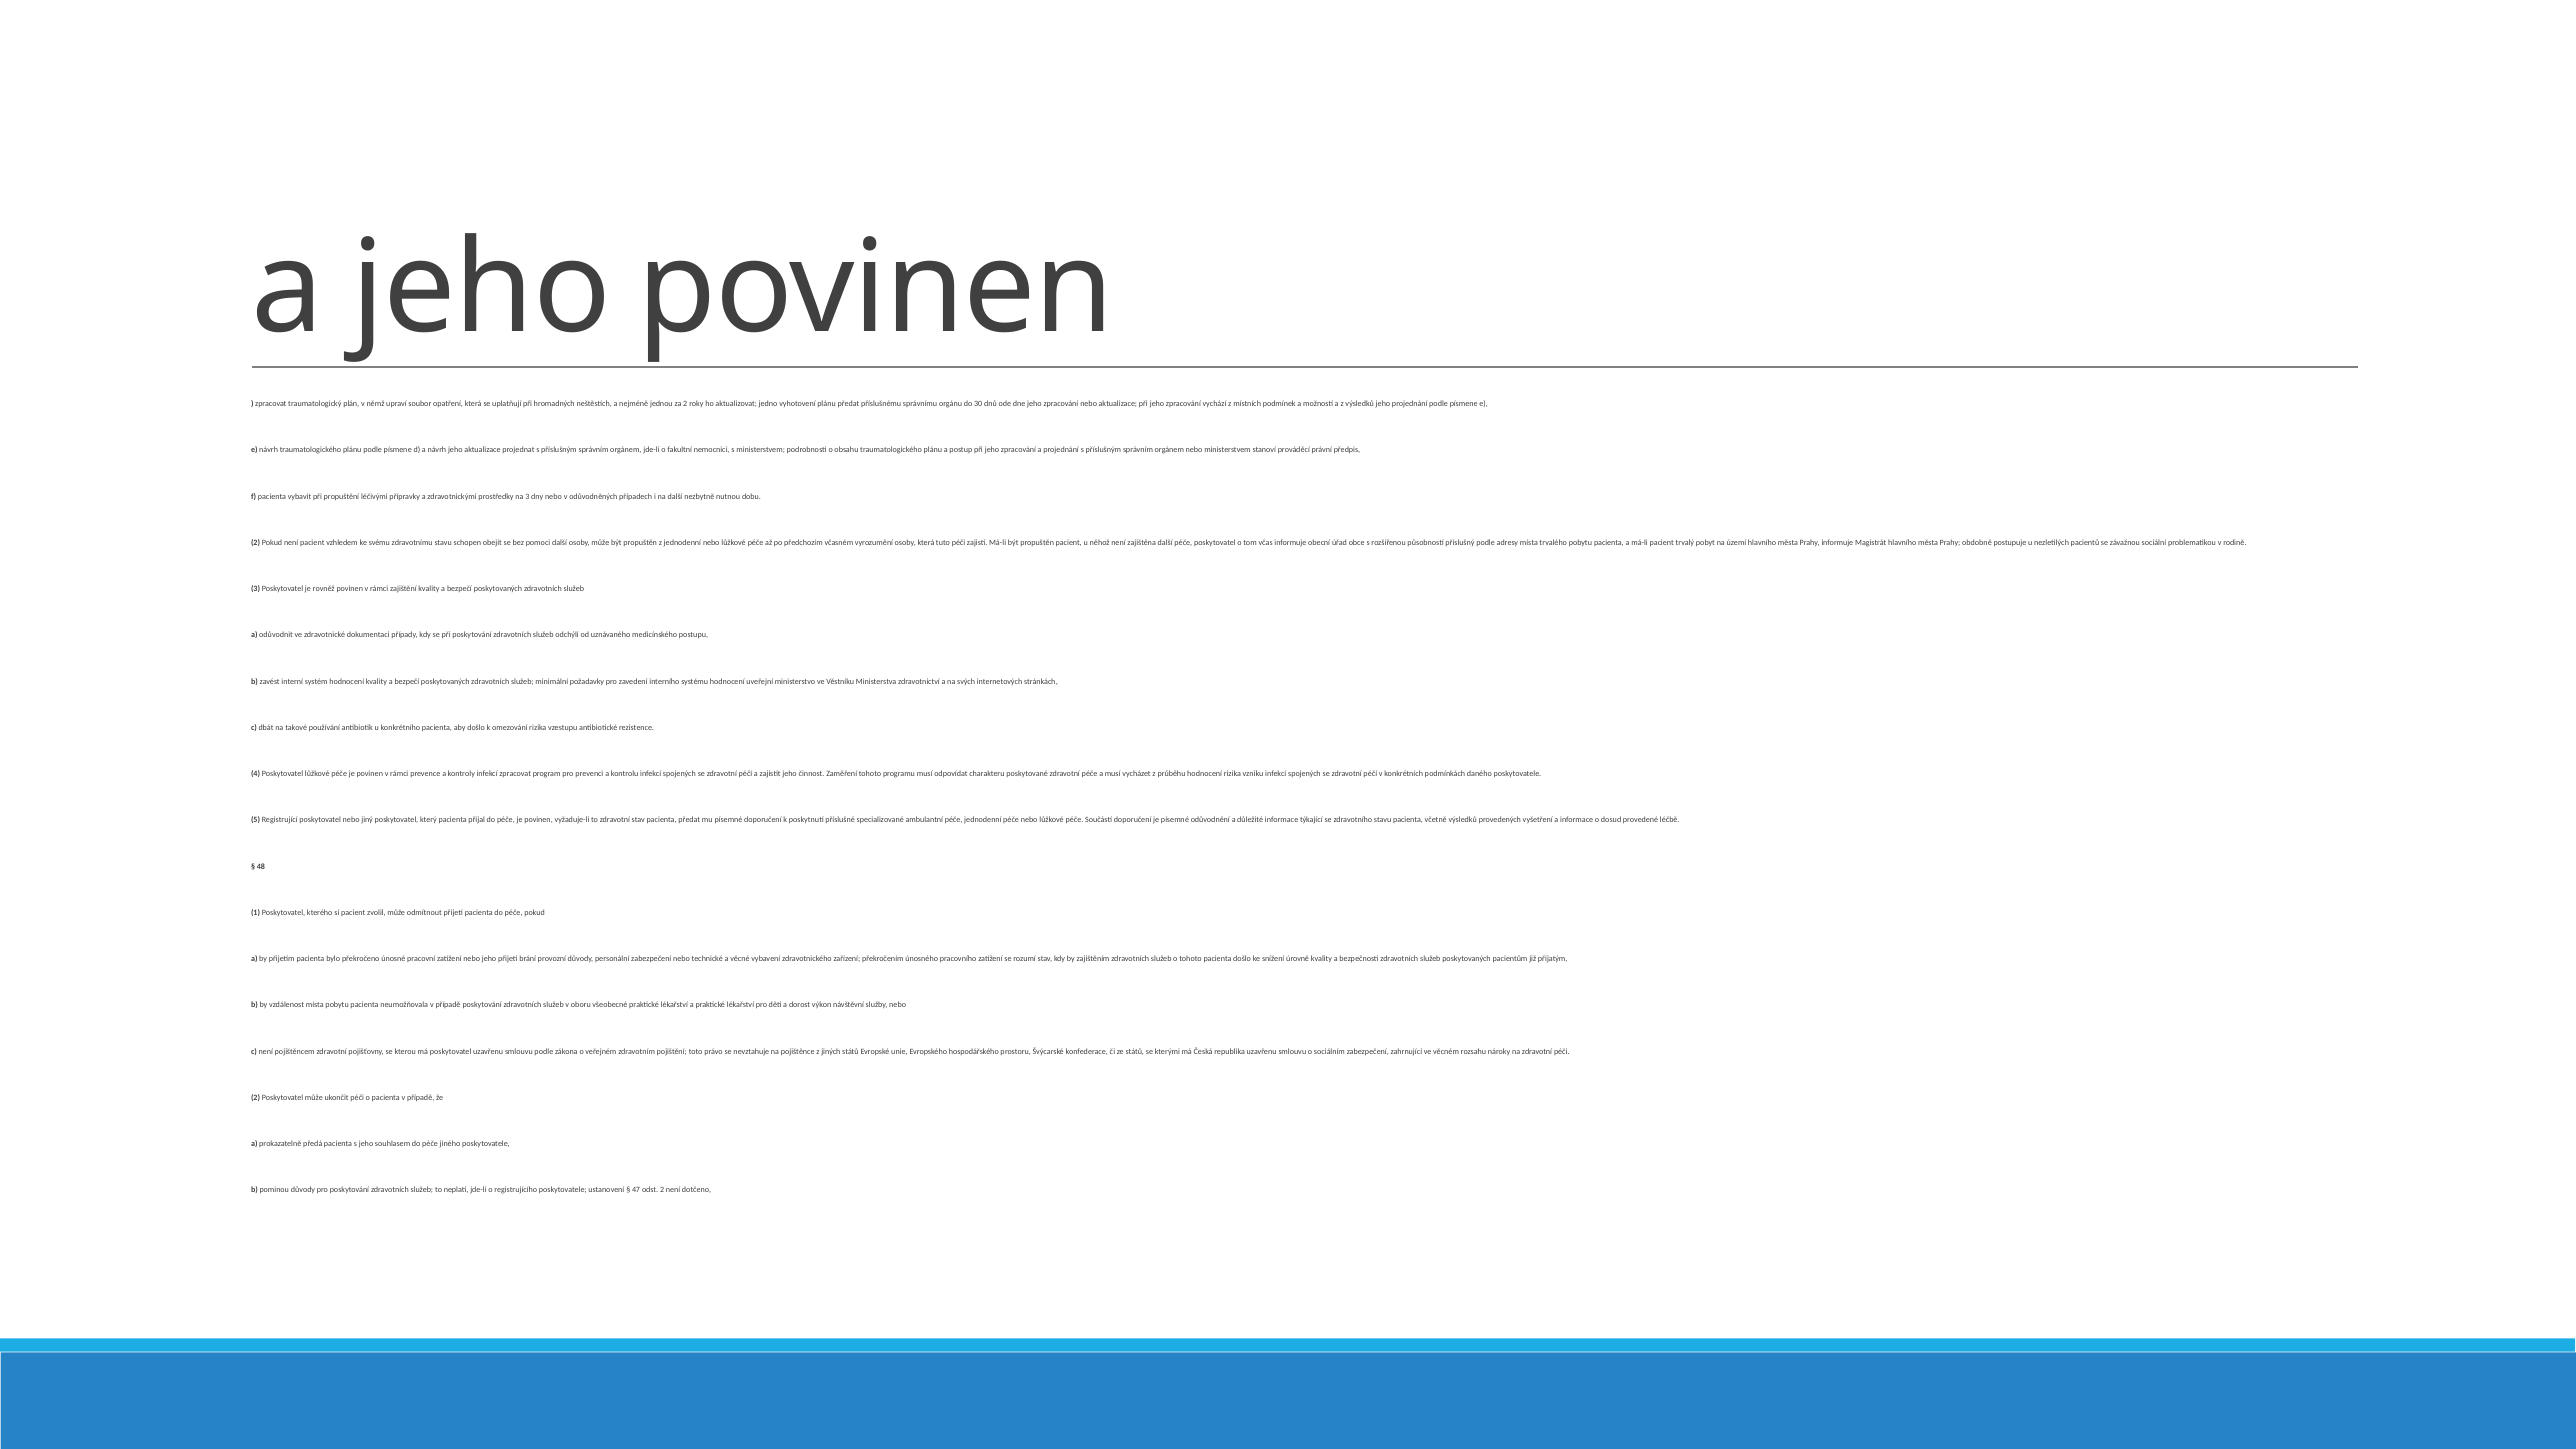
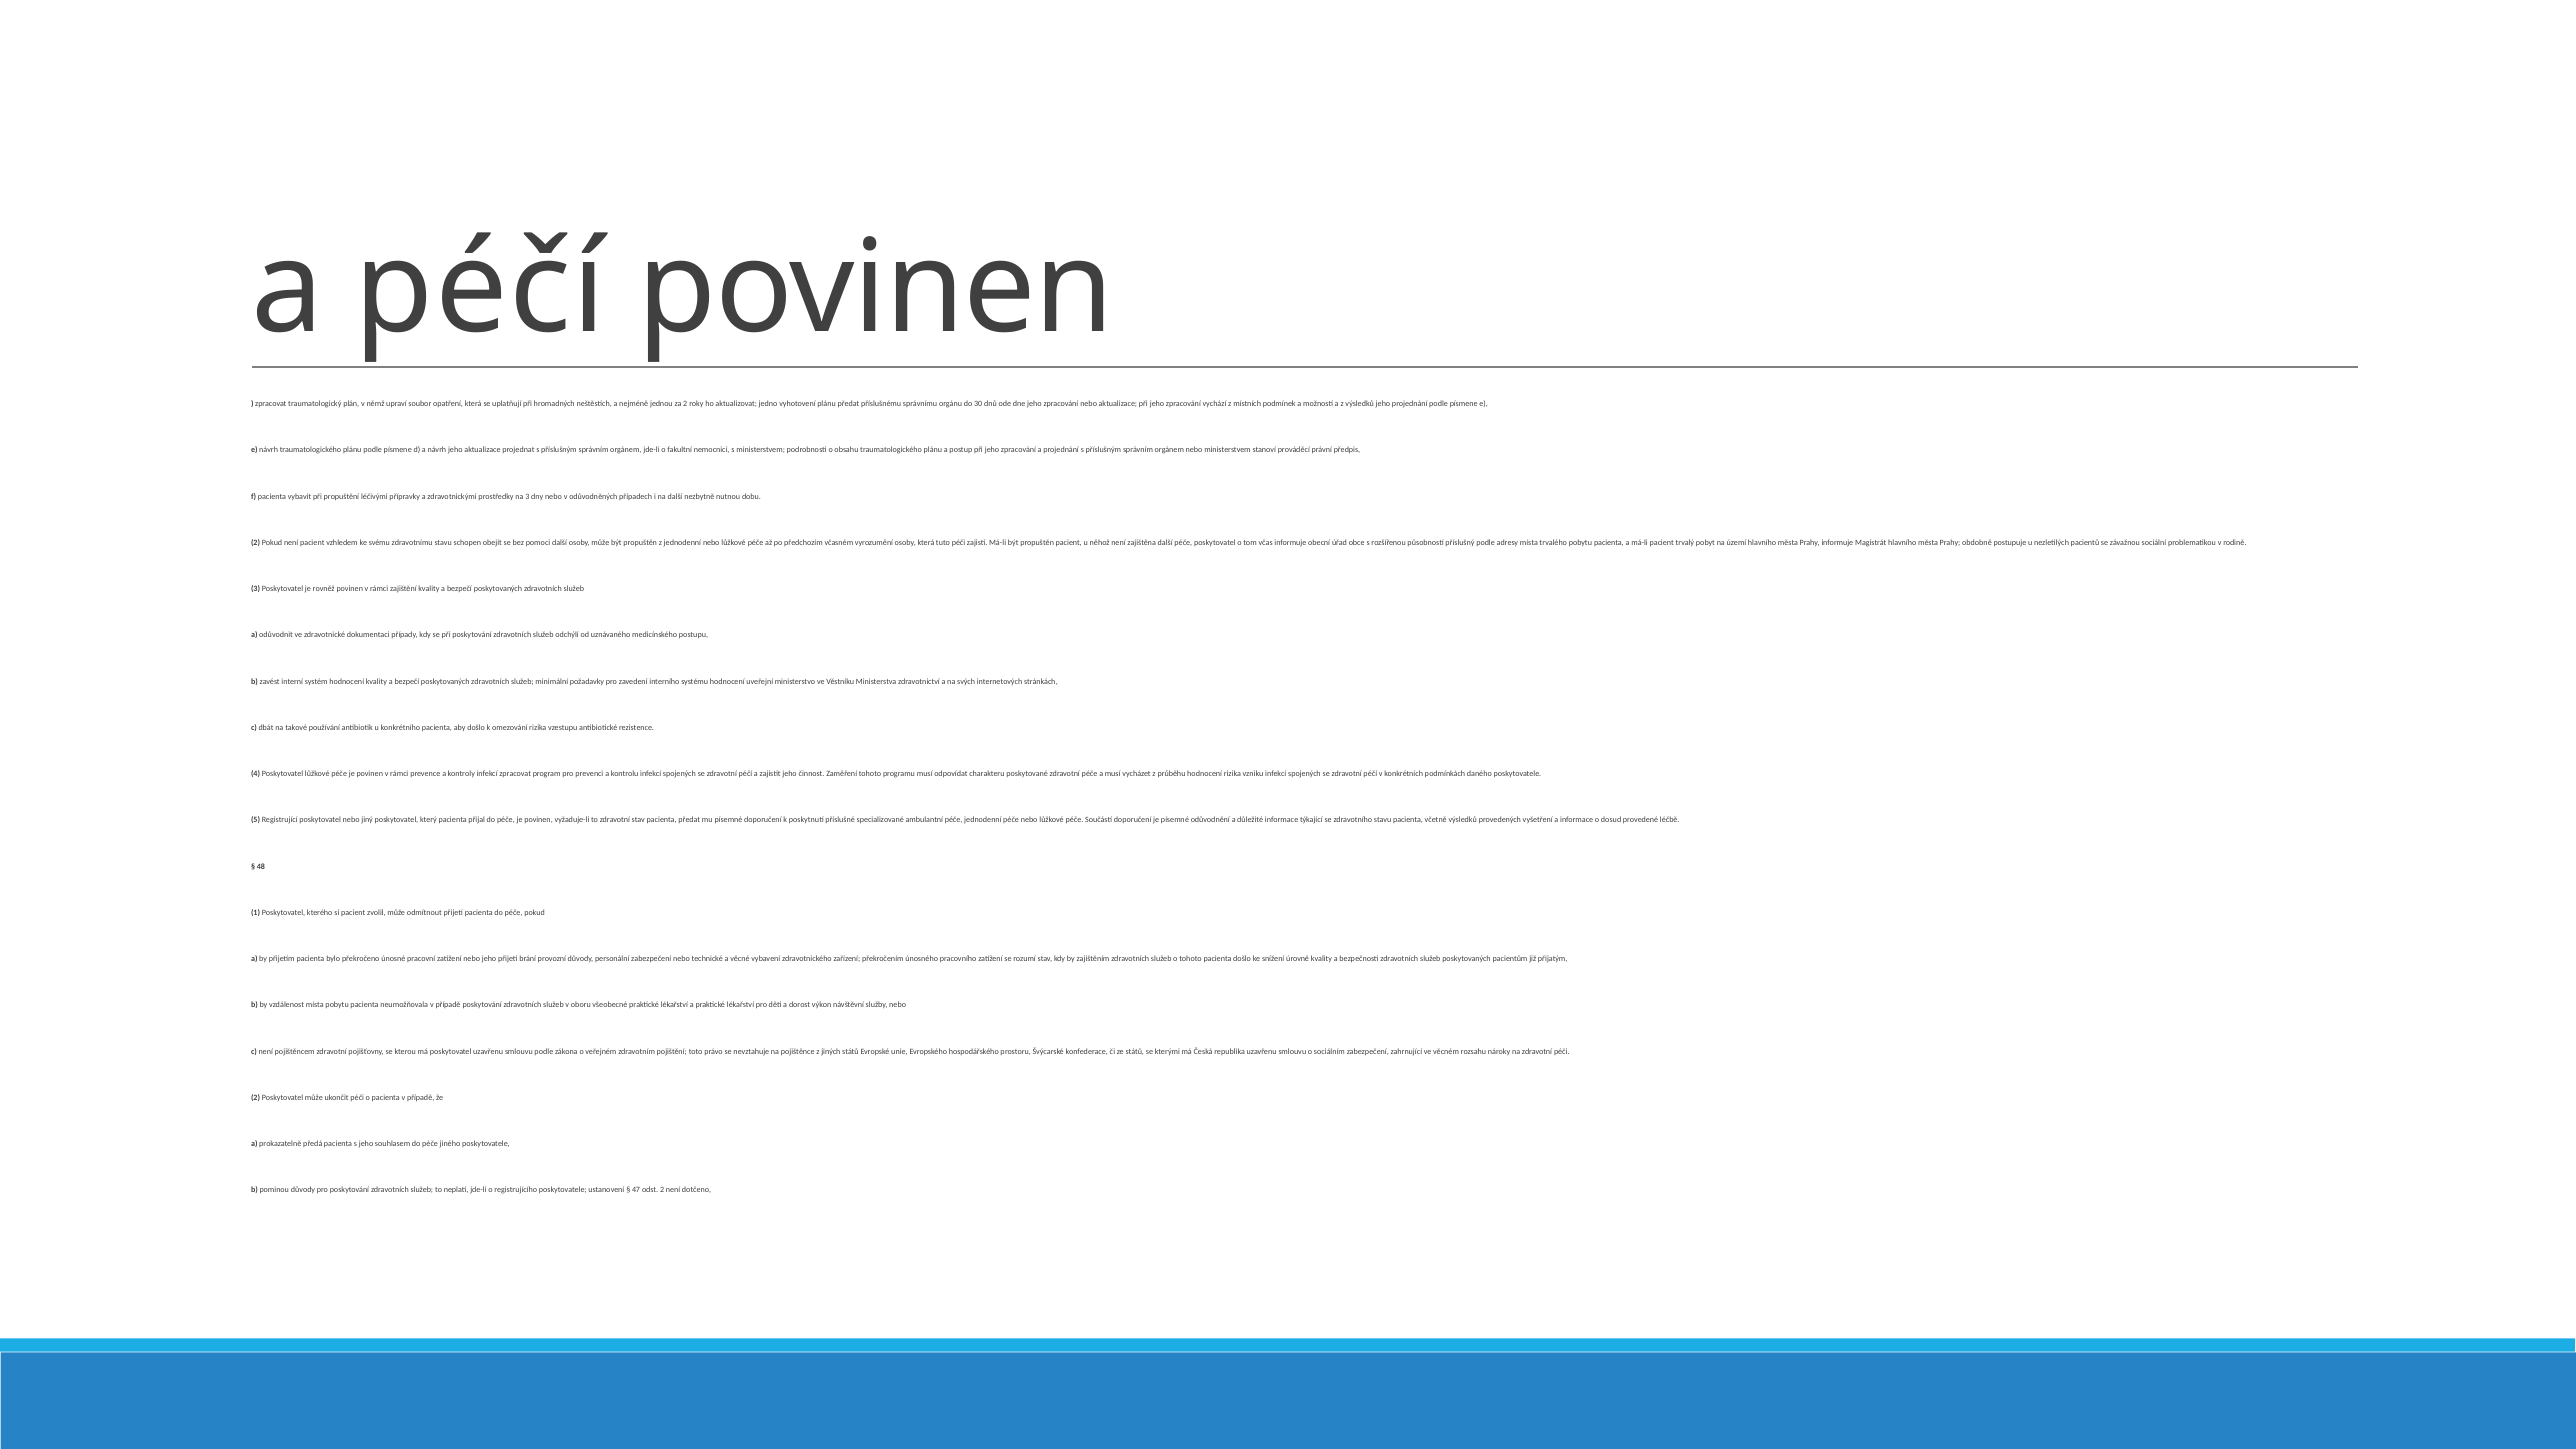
a jeho: jeho -> péčí (480, 289)
